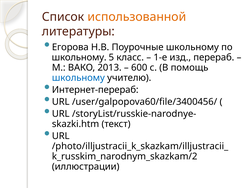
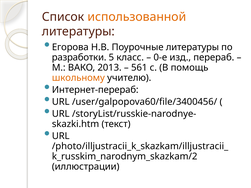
Поурочные школьному: школьному -> литературы (192, 47)
школьному: школьному -> разработки (79, 57)
1-е: 1-е -> 0-е (160, 57)
600: 600 -> 561 (139, 68)
школьному colour: blue -> orange (78, 78)
